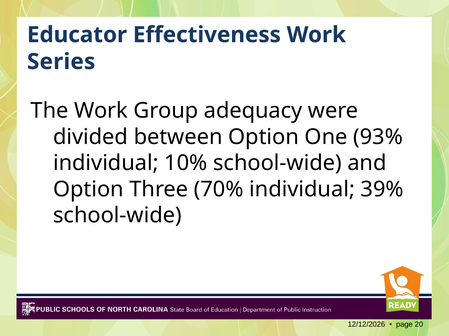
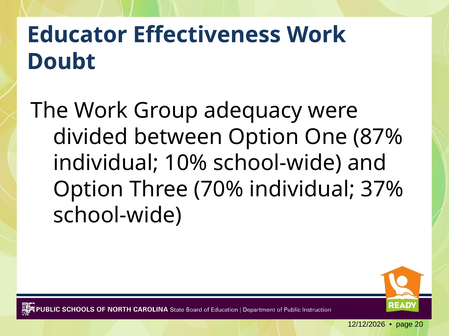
Series: Series -> Doubt (61, 62)
93%: 93% -> 87% (378, 137)
39%: 39% -> 37% (382, 190)
